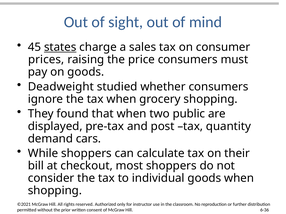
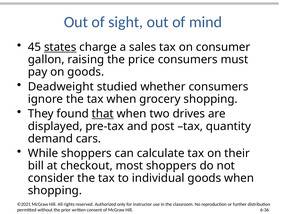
prices: prices -> gallon (46, 60)
that underline: none -> present (103, 114)
public: public -> drives (189, 114)
